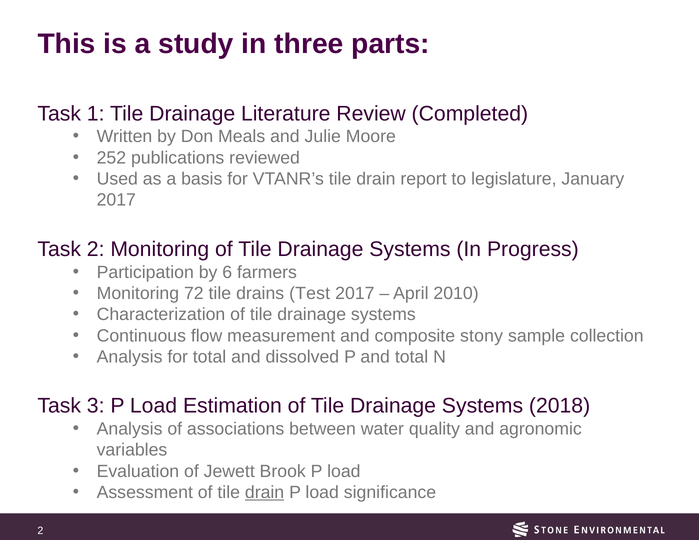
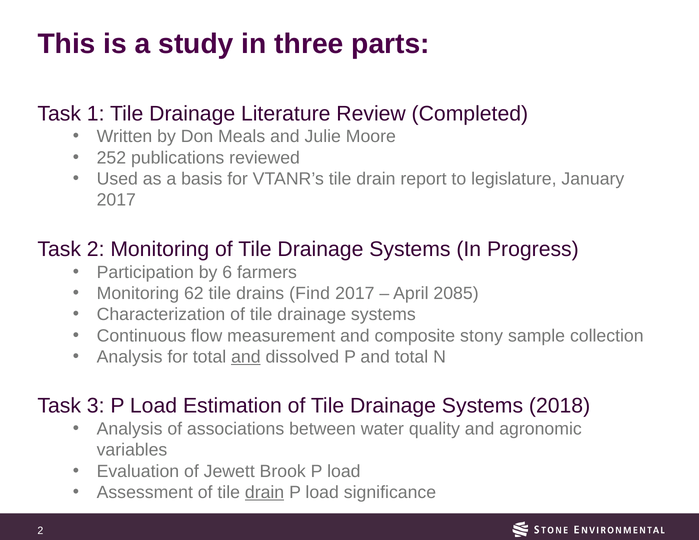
72: 72 -> 62 (194, 293)
Test: Test -> Find (310, 293)
2010: 2010 -> 2085 (456, 293)
and underline: none -> present (246, 357)
